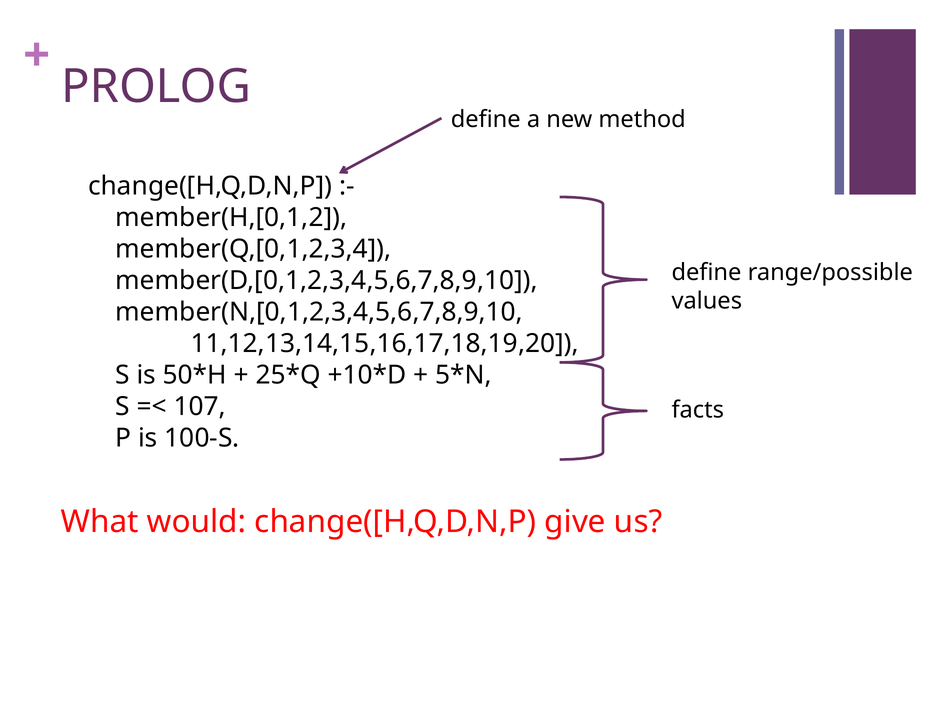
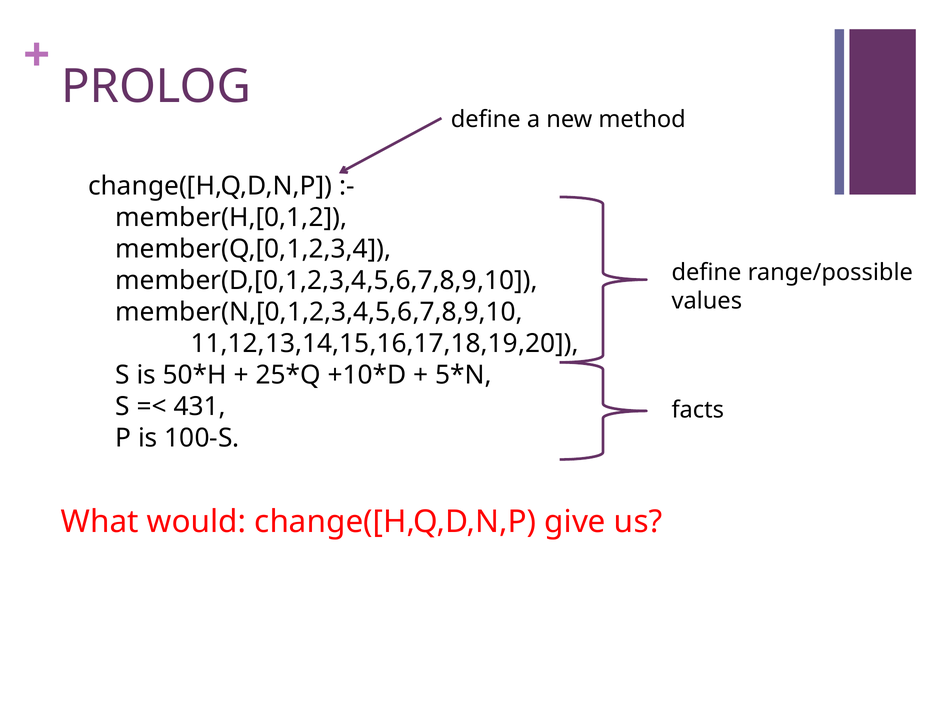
107: 107 -> 431 (200, 407)
